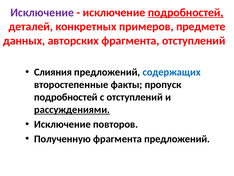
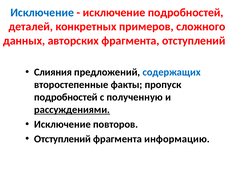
Исключение colour: purple -> blue (42, 12)
подробностей underline: present -> none (186, 12)
предмете: предмете -> сложного (201, 26)
с отступлений: отступлений -> полученную (135, 97)
Полученную: Полученную -> Отступлений (62, 139)
фрагмента предложений: предложений -> информацию (177, 139)
